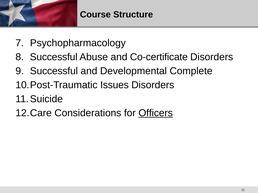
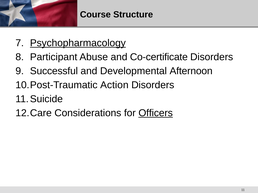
Psychopharmacology underline: none -> present (78, 43)
Successful: Successful -> Participant (54, 57)
Complete: Complete -> Afternoon (191, 71)
Issues: Issues -> Action (114, 85)
